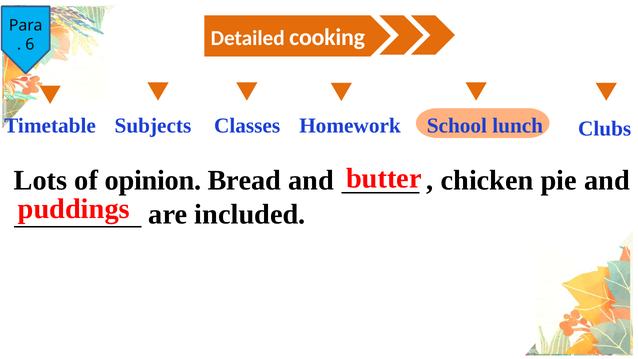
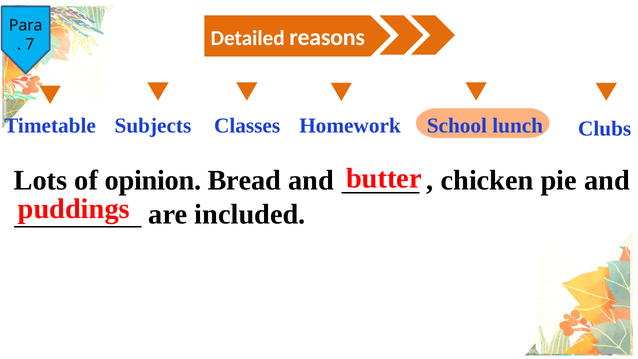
cooking: cooking -> reasons (327, 38)
6: 6 -> 7 (30, 45)
